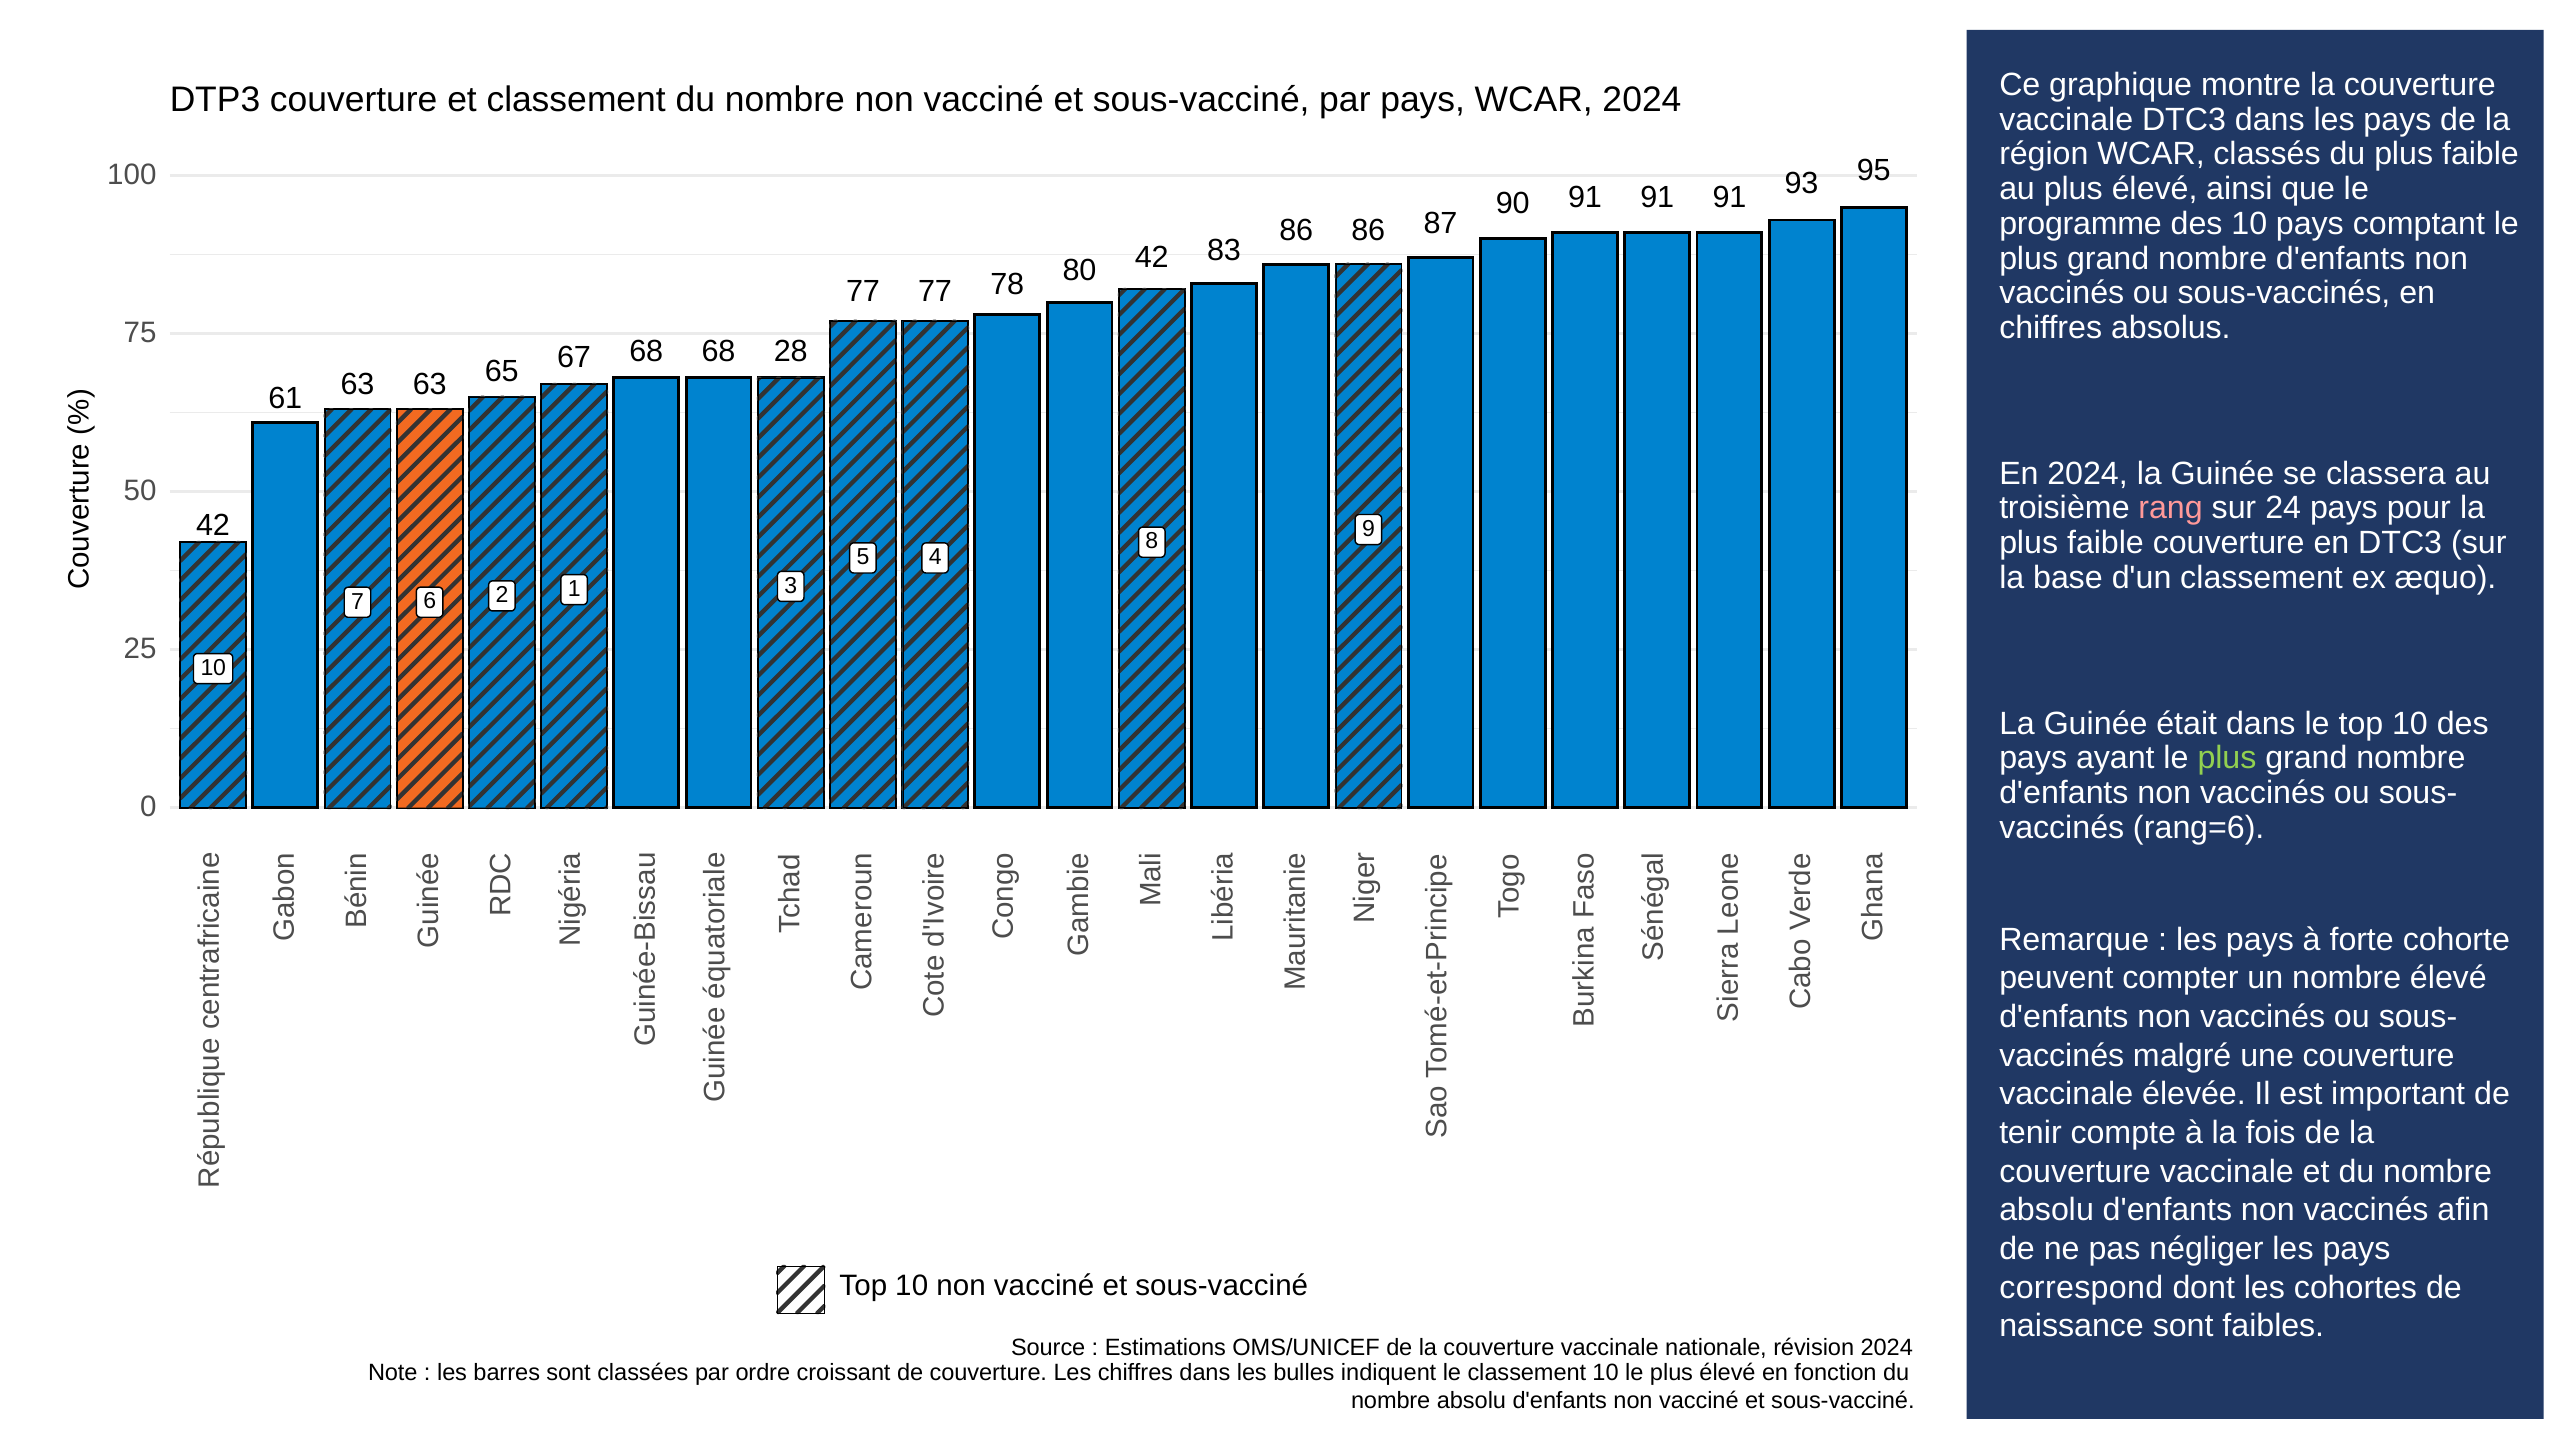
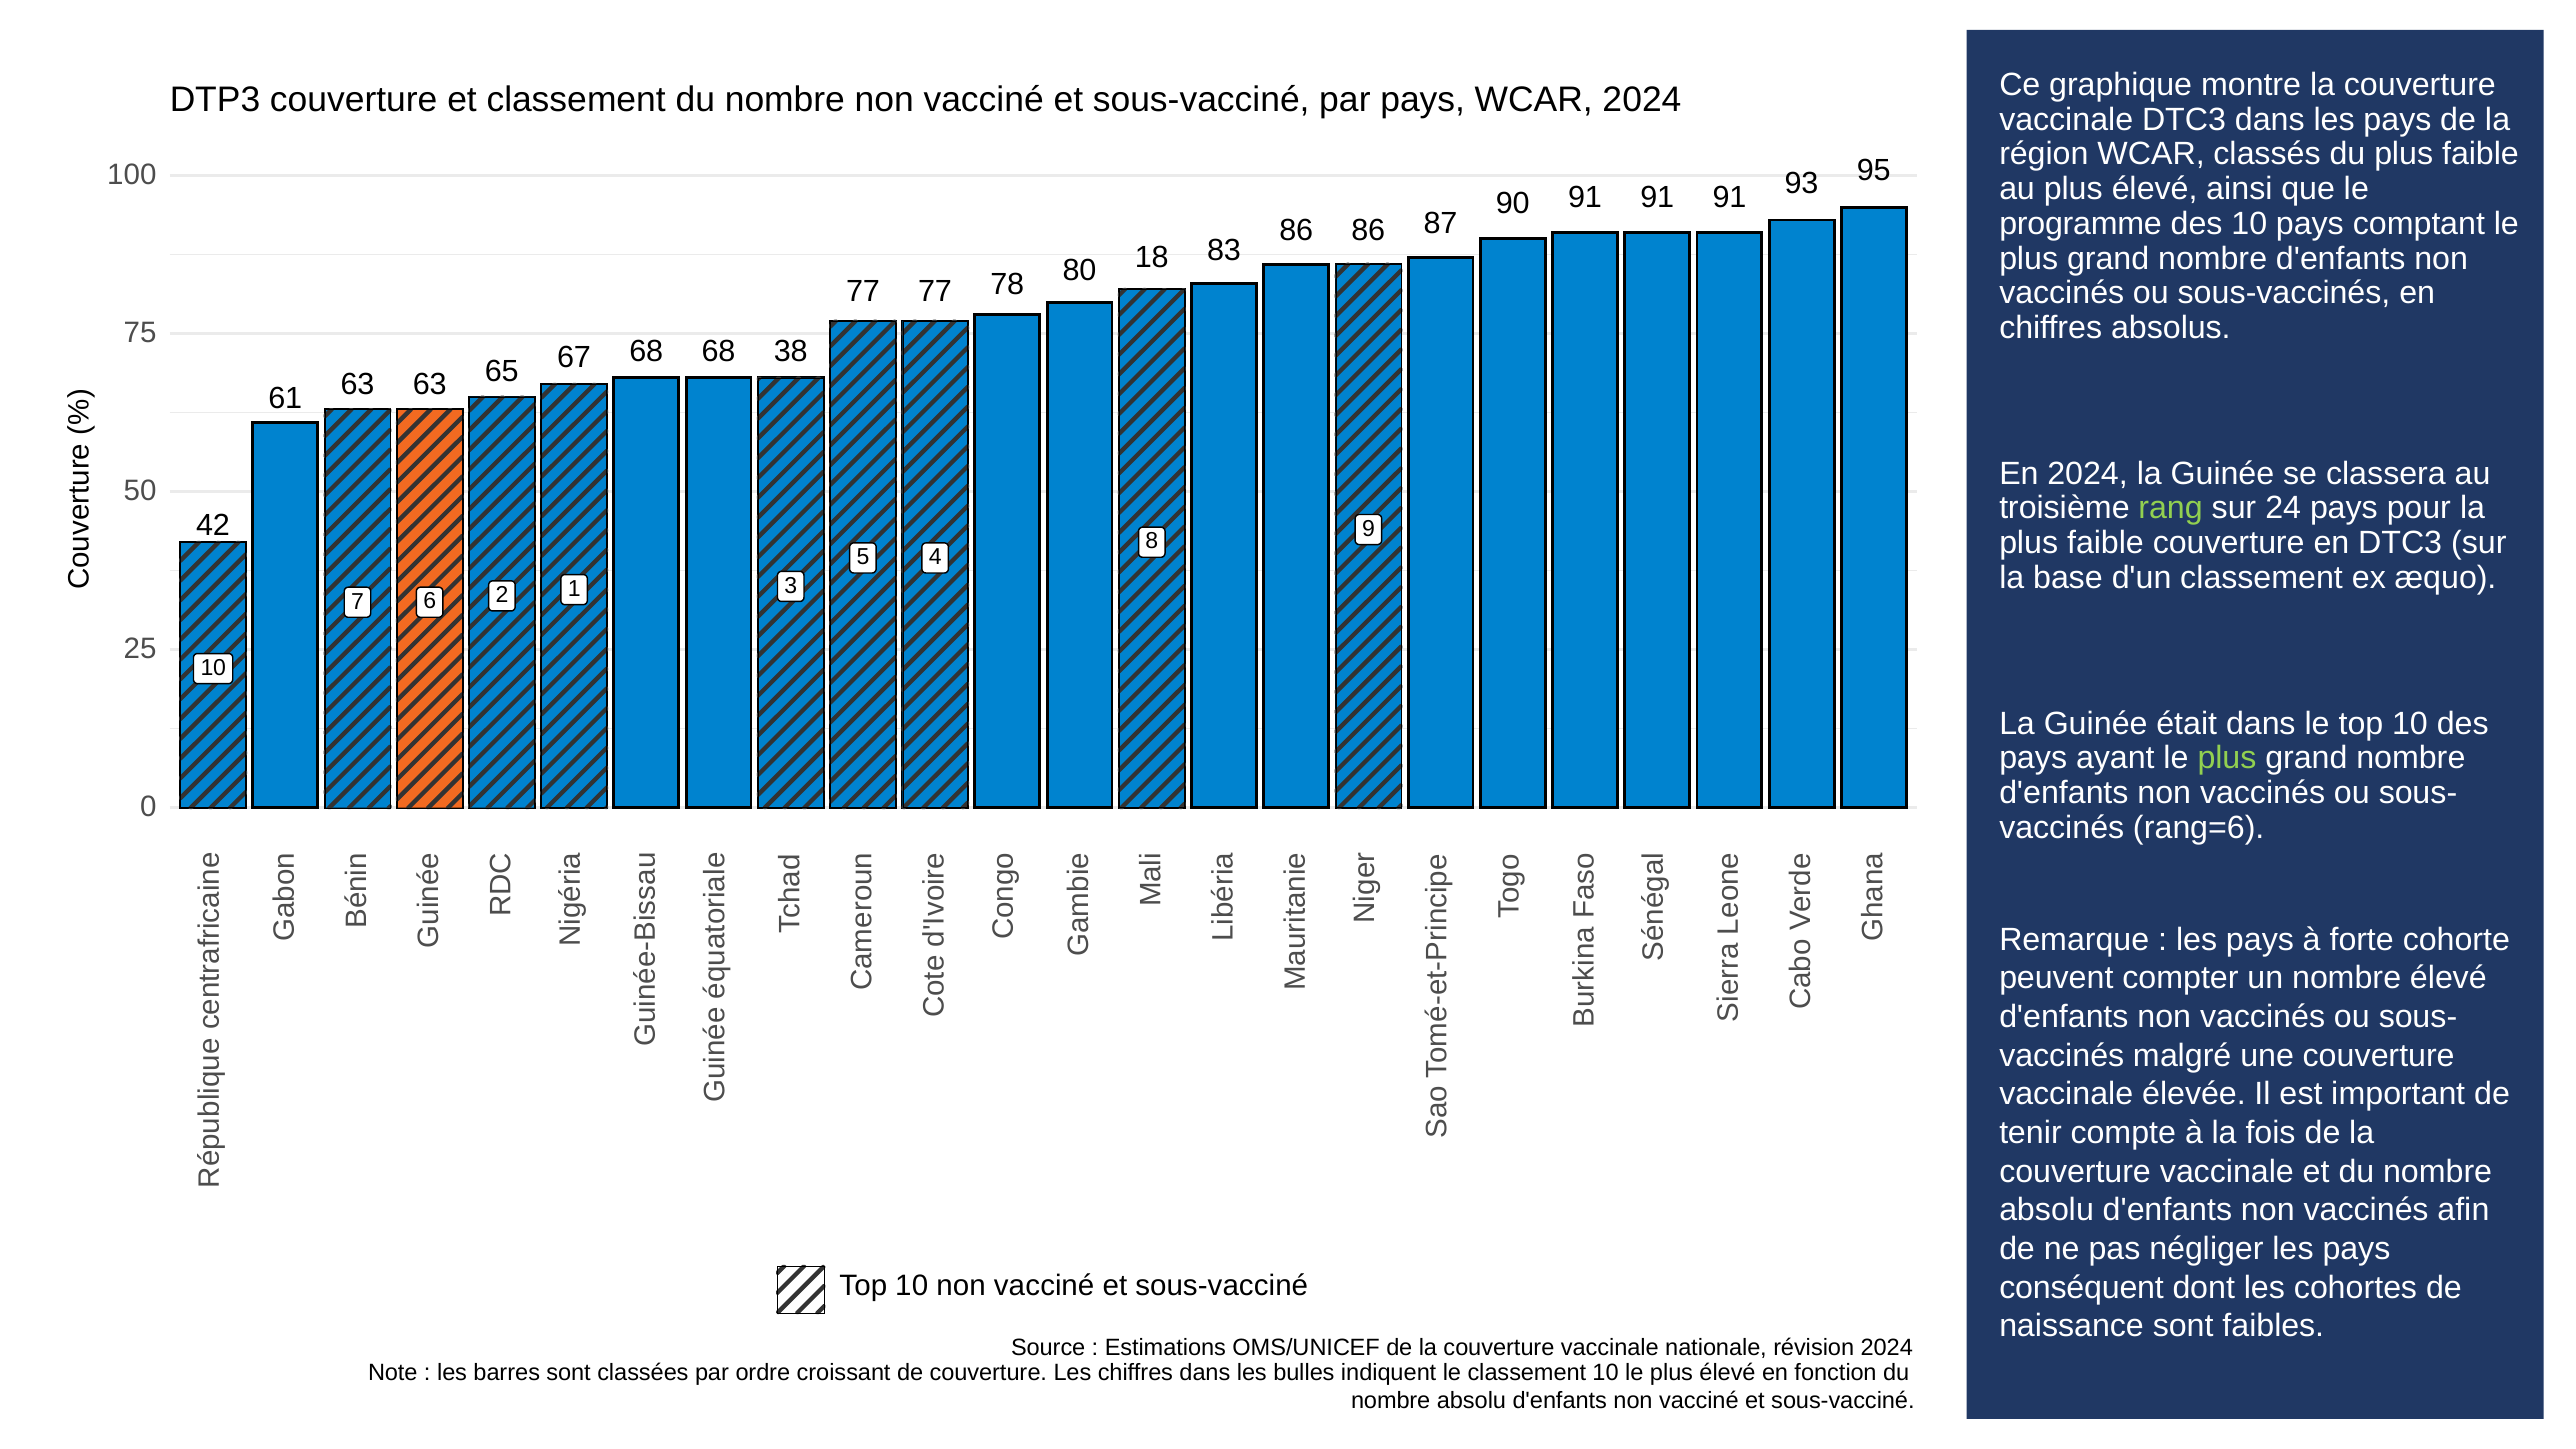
80 42: 42 -> 18 (1152, 257)
28: 28 -> 38 (791, 351)
rang colour: pink -> light green (2171, 508)
correspond: correspond -> conséquent (2082, 1287)
